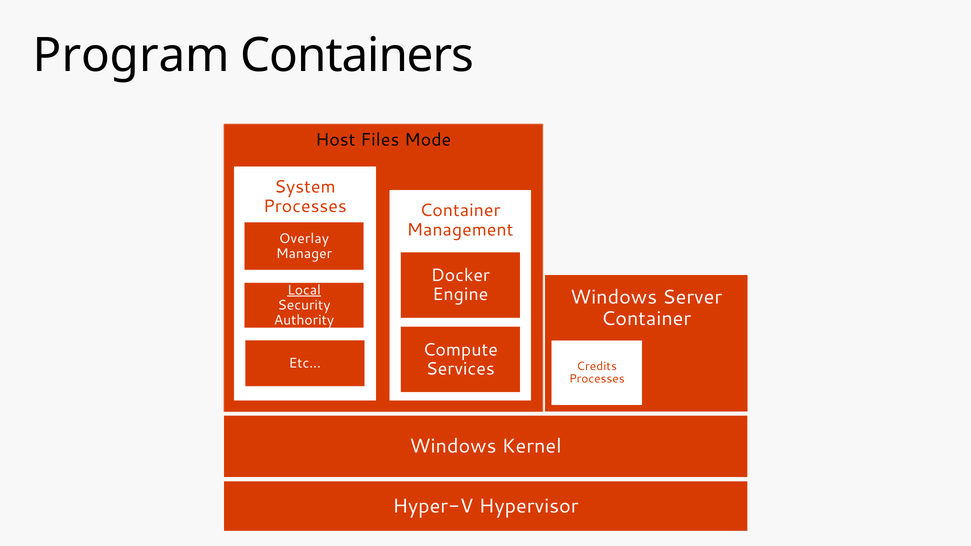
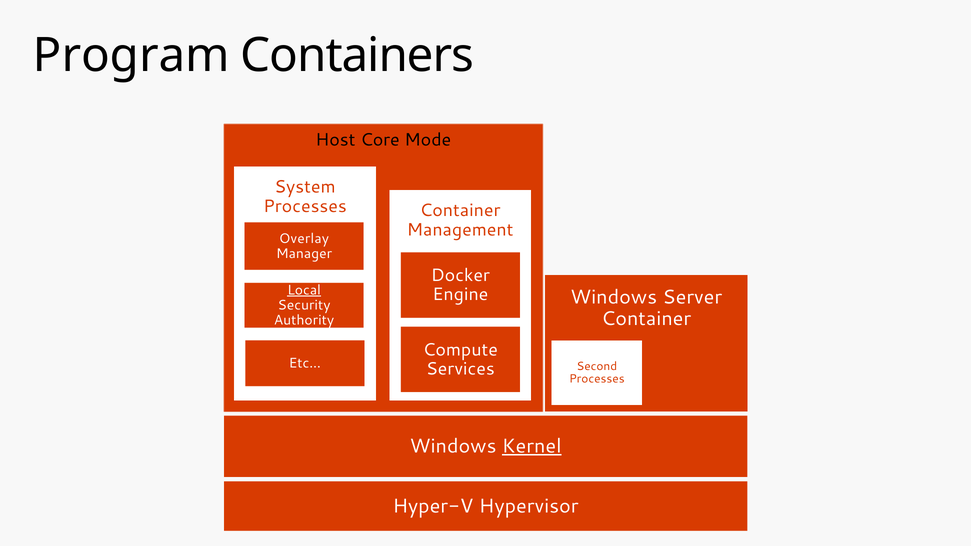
Files: Files -> Core (380, 140)
Credits: Credits -> Second (597, 366)
Kernel underline: none -> present (532, 446)
